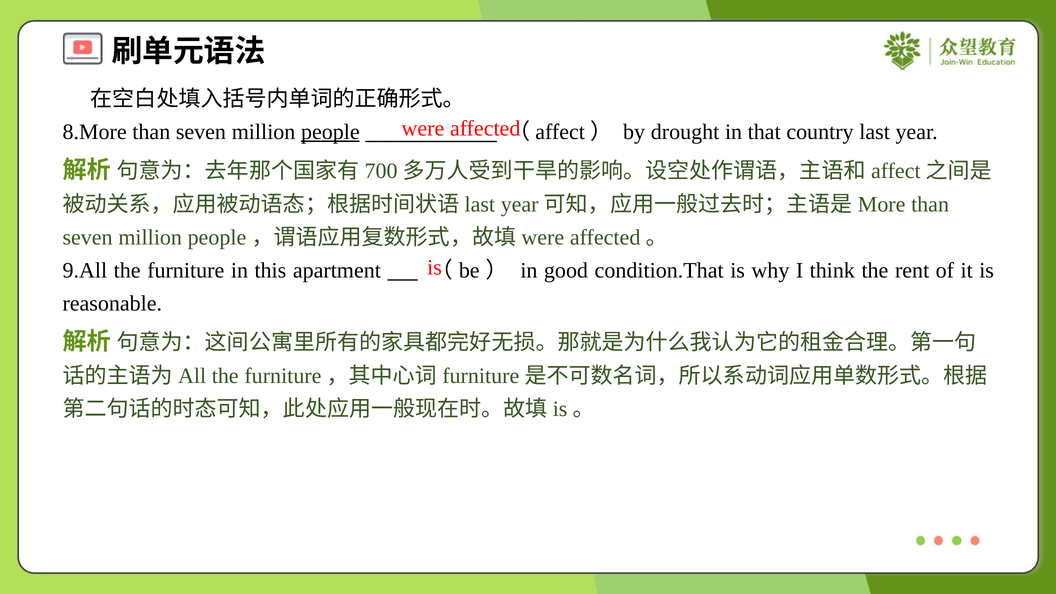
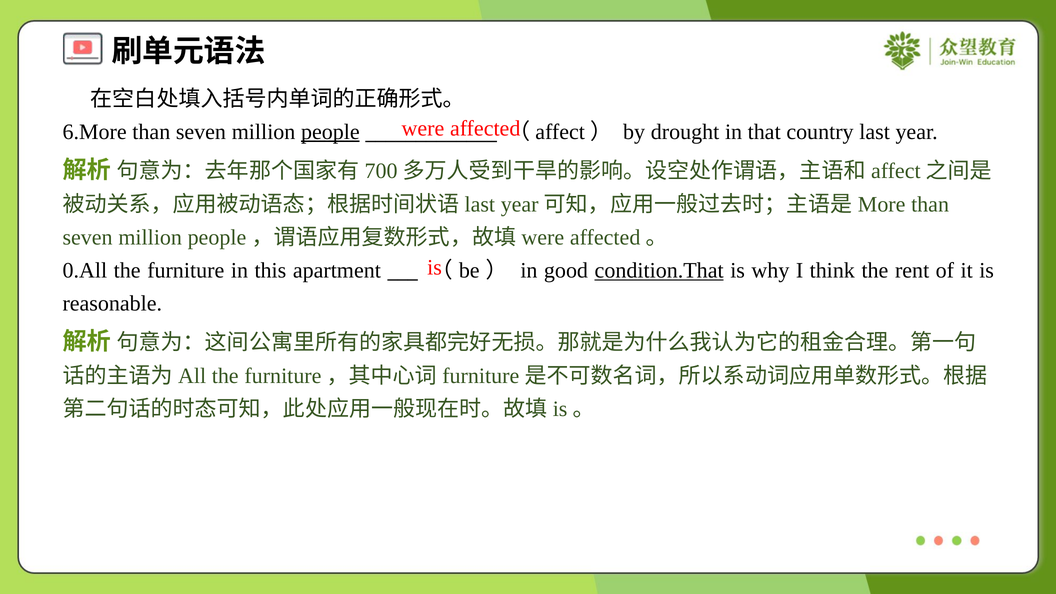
8.More: 8.More -> 6.More (95, 132)
9.All: 9.All -> 0.All (85, 271)
condition.That underline: none -> present (659, 271)
